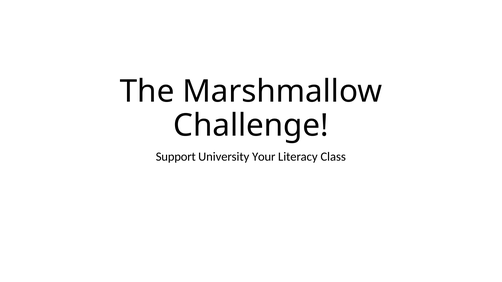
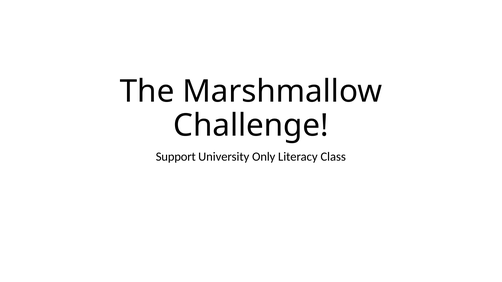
Your: Your -> Only (264, 157)
